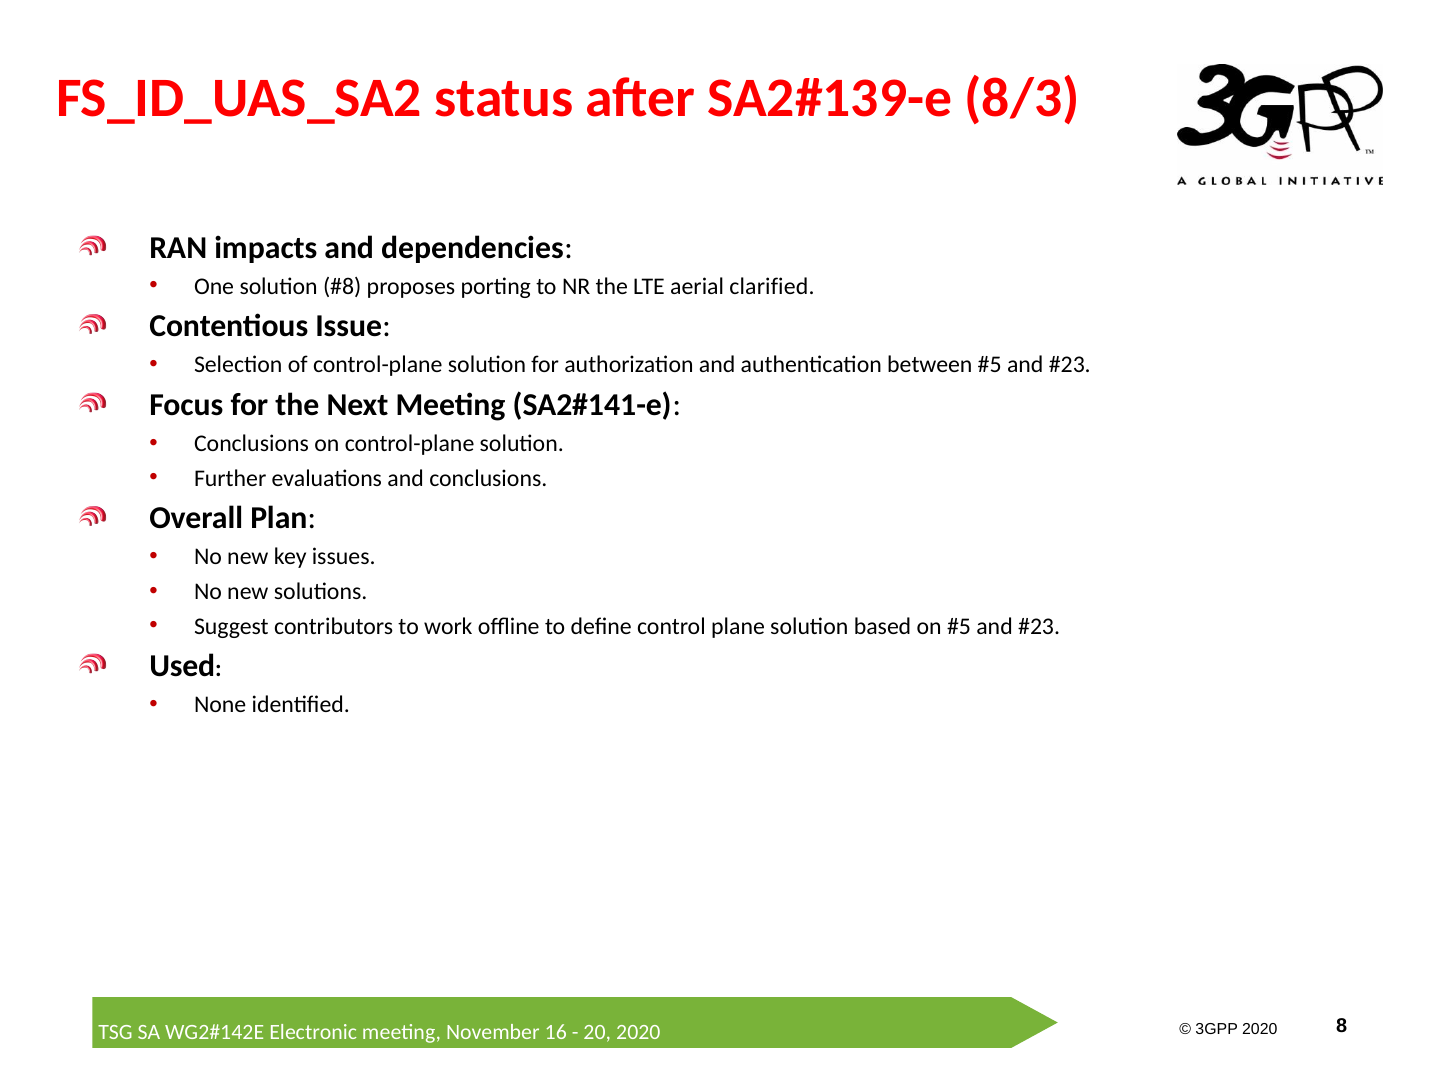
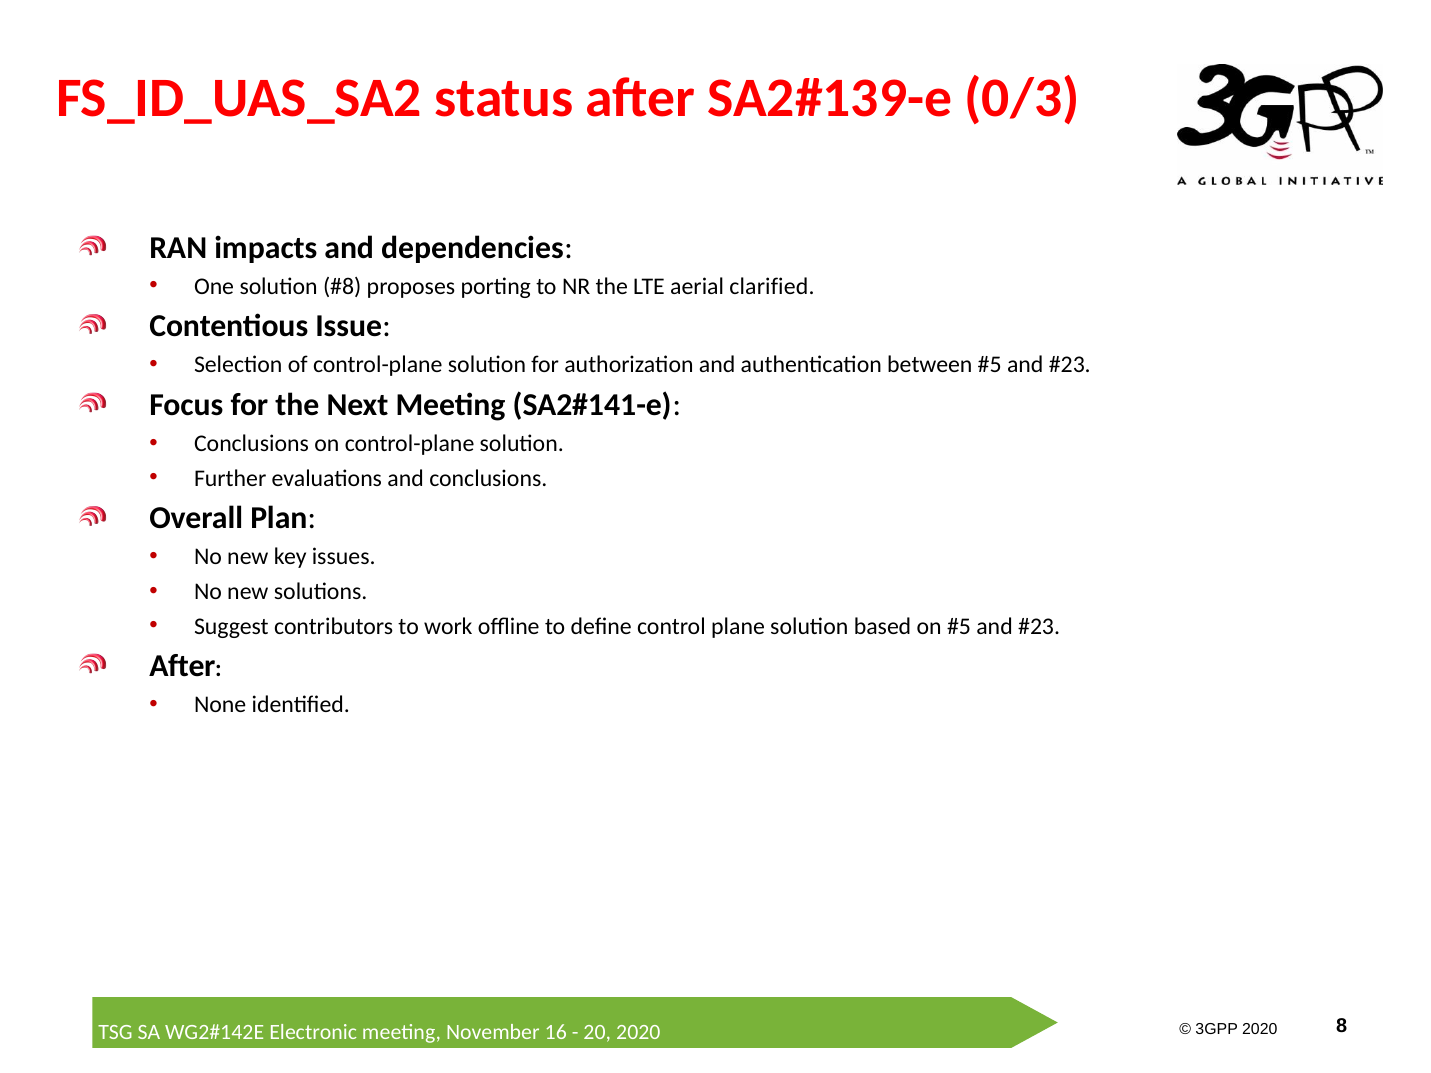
8/3: 8/3 -> 0/3 (1022, 98)
Used: Used -> After (182, 666)
